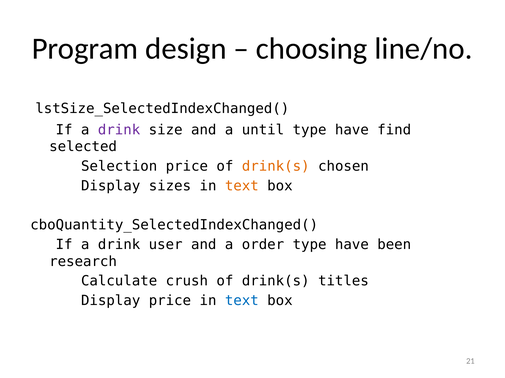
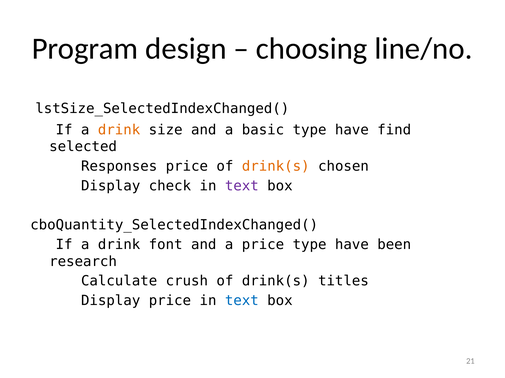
drink colour: purple -> orange (119, 130)
until: until -> basic (263, 130)
Selection: Selection -> Responses (119, 167)
sizes: sizes -> check (170, 186)
text colour: orange -> purple (242, 186)
user: user -> font (166, 245)
a order: order -> price (263, 245)
